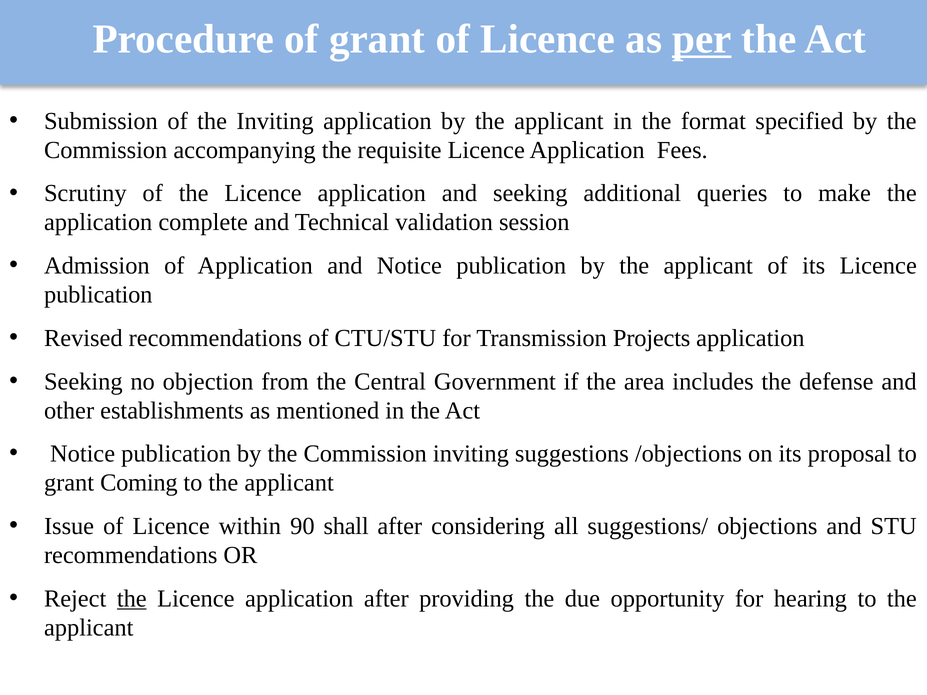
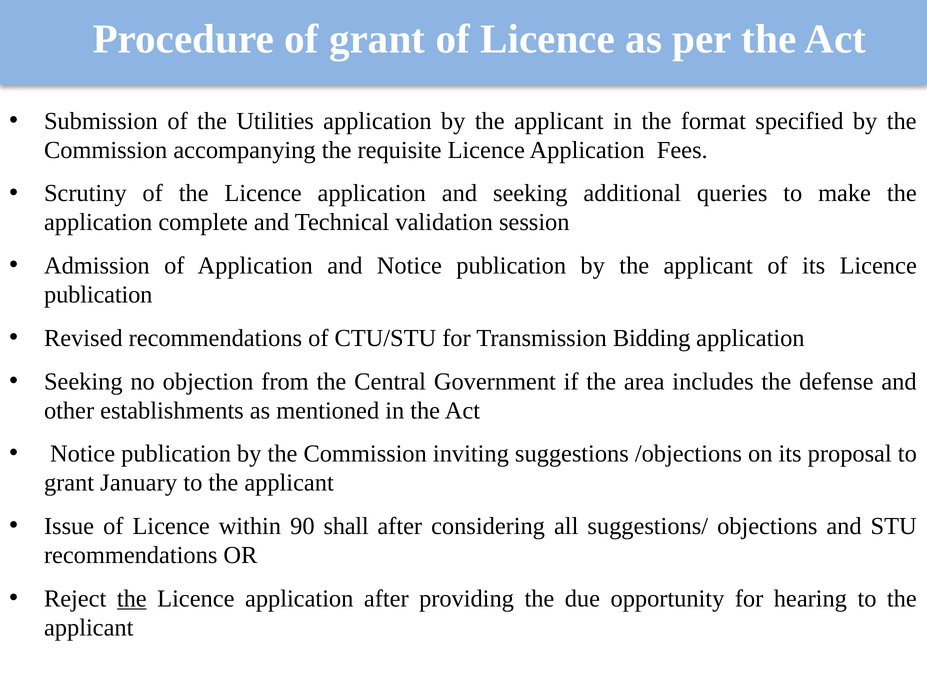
per underline: present -> none (702, 39)
the Inviting: Inviting -> Utilities (275, 121)
Projects: Projects -> Bidding (652, 338)
Coming: Coming -> January (139, 483)
